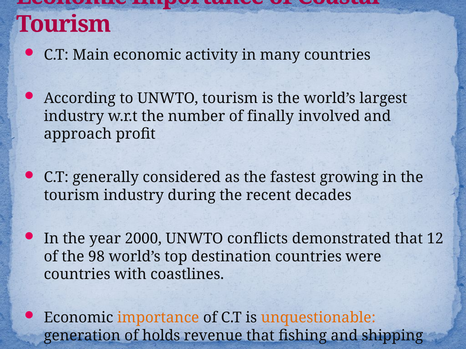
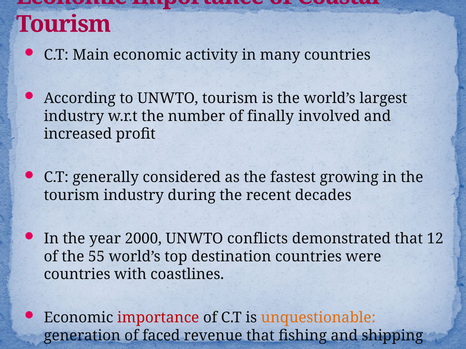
approach: approach -> increased (78, 134)
98: 98 -> 55 (96, 257)
importance colour: orange -> red (158, 318)
holds: holds -> faced (161, 336)
